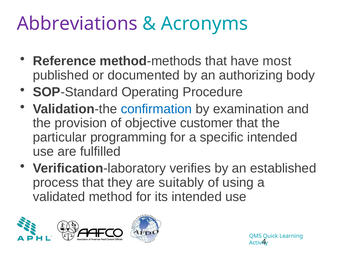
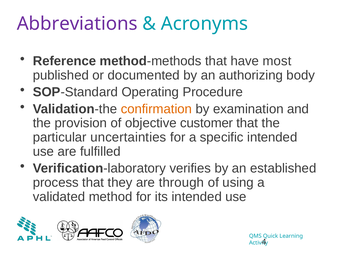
confirmation colour: blue -> orange (156, 109)
programming: programming -> uncertainties (128, 137)
suitably: suitably -> through (181, 182)
